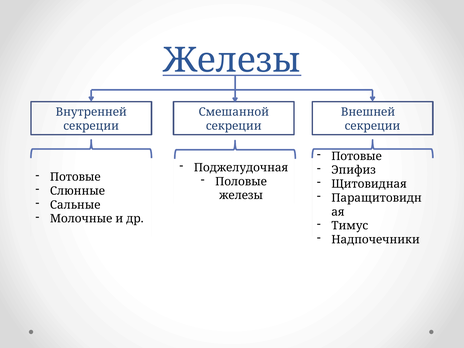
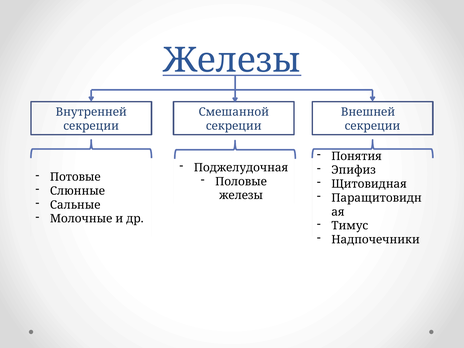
Потовые: Потовые -> Понятия (357, 156)
